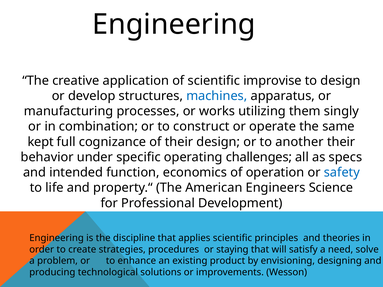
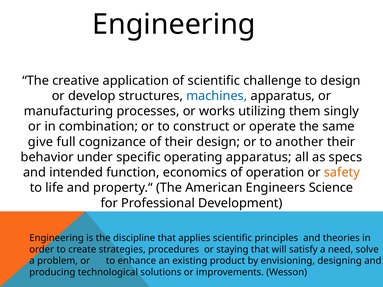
improvise: improvise -> challenge (272, 81)
kept: kept -> give (40, 142)
operating challenges: challenges -> apparatus (259, 157)
safety colour: blue -> orange (342, 173)
